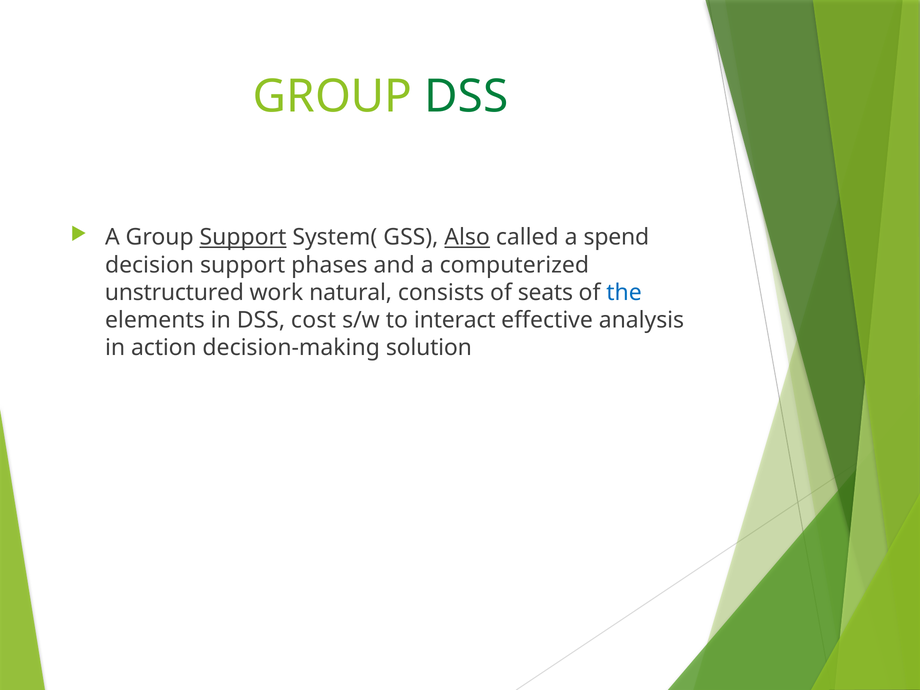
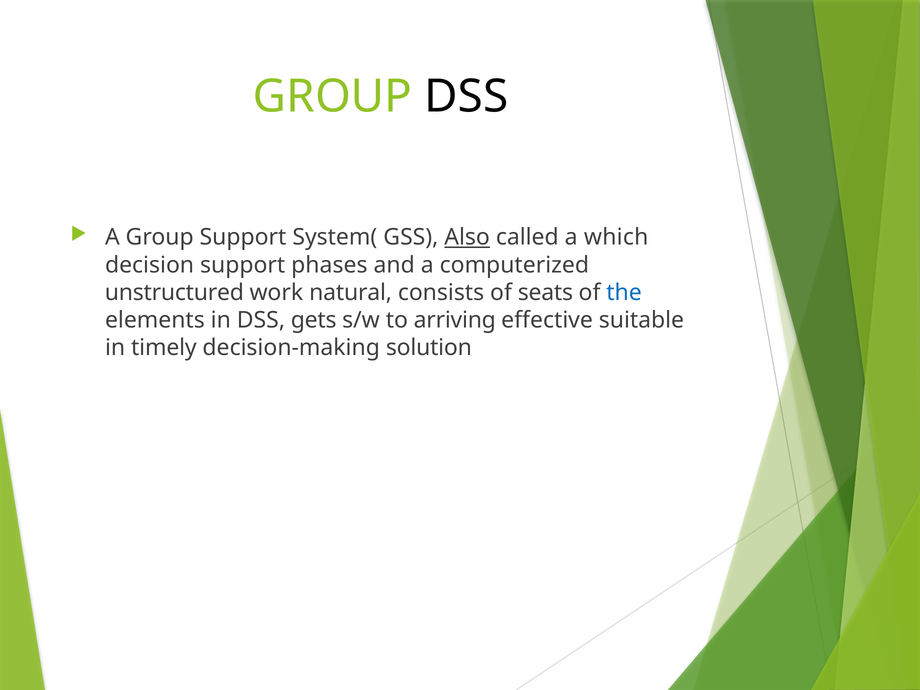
DSS colour: green -> black (466, 97)
Support underline: present -> none (243, 237)
spend: spend -> which (616, 237)
cost: cost -> gets (314, 320)
interact: interact -> arriving (455, 320)
analysis: analysis -> suitable (641, 320)
action: action -> timely (164, 348)
